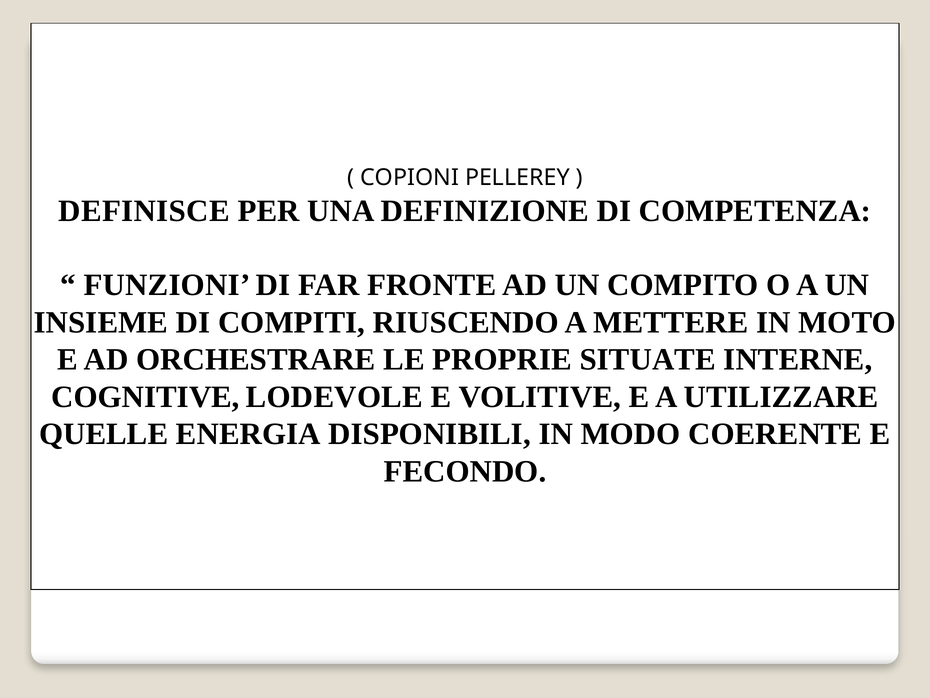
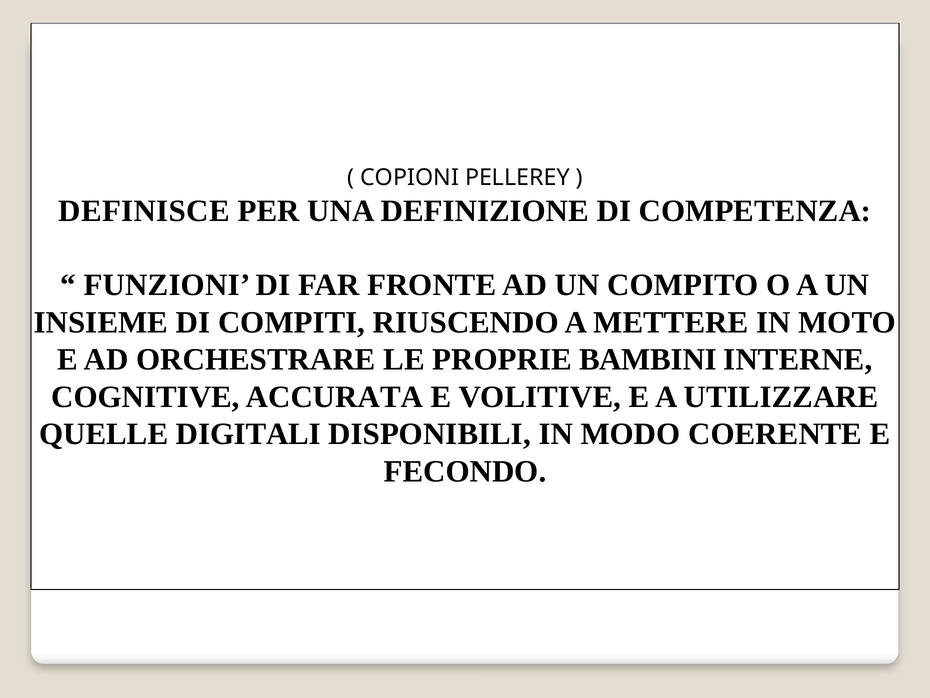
SITUATE: SITUATE -> BAMBINI (648, 359)
LODEVOLE: LODEVOLE -> ACCURATA (334, 397)
ENERGIA: ENERGIA -> DIGITALI (248, 434)
